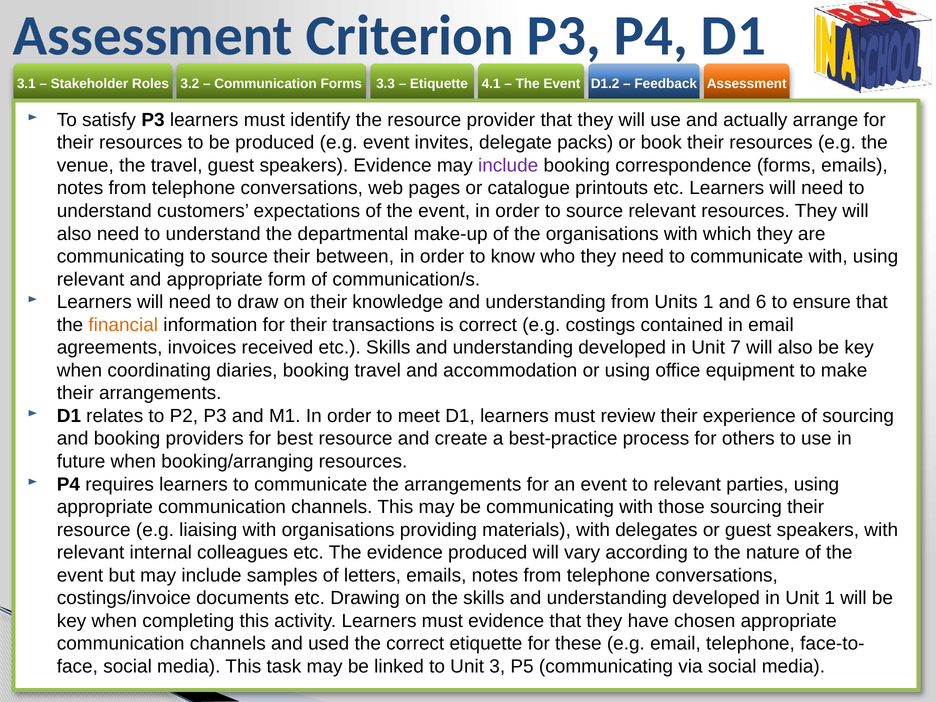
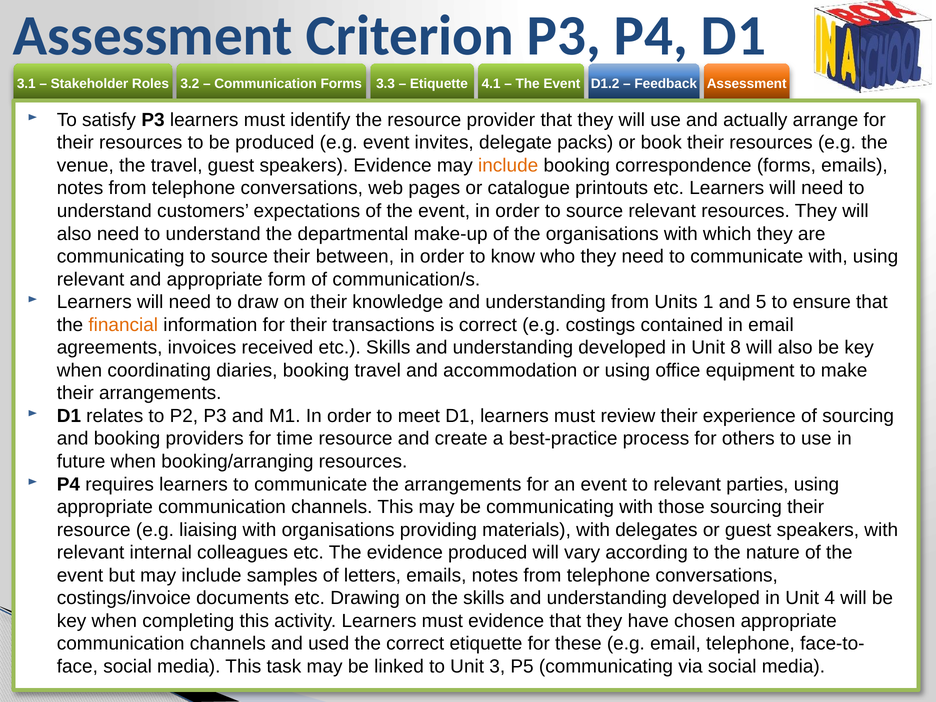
include colour: purple -> orange (508, 165)
6: 6 -> 5 (761, 302)
7: 7 -> 8 (736, 348)
best: best -> time (295, 439)
Unit 1: 1 -> 4 (830, 598)
